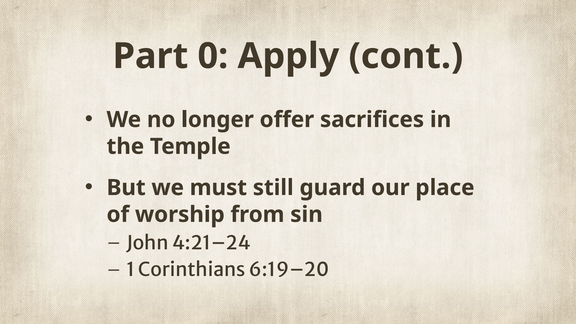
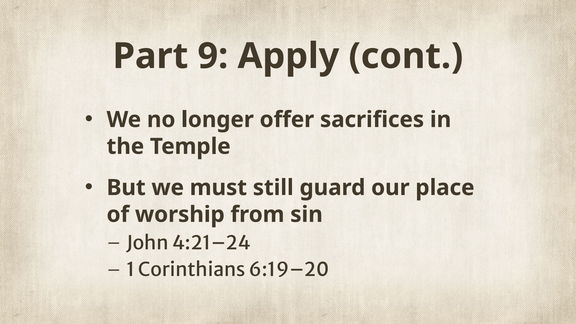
0: 0 -> 9 (213, 56)
